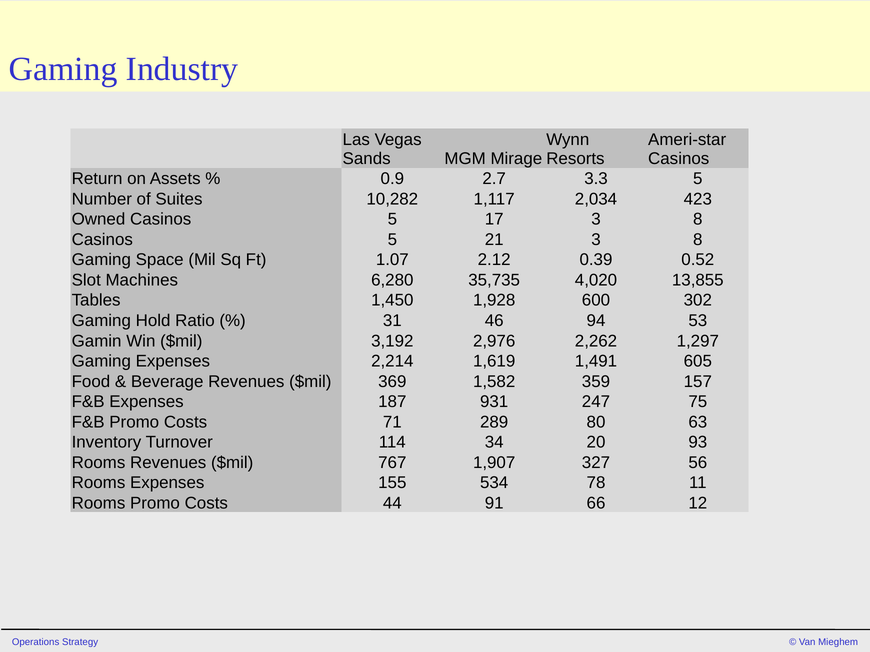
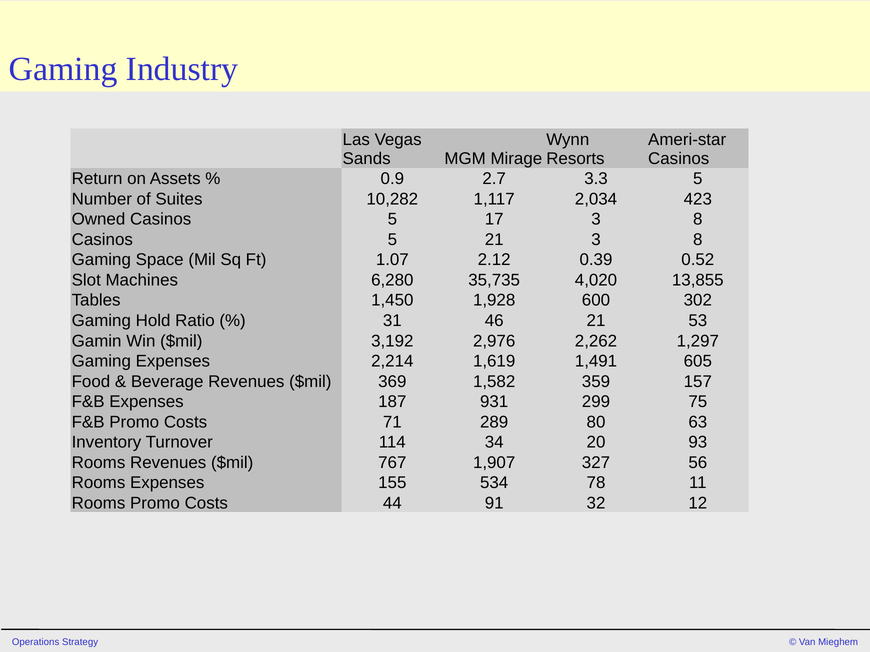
46 94: 94 -> 21 (596, 321)
247: 247 -> 299 (596, 402)
66: 66 -> 32 (596, 503)
